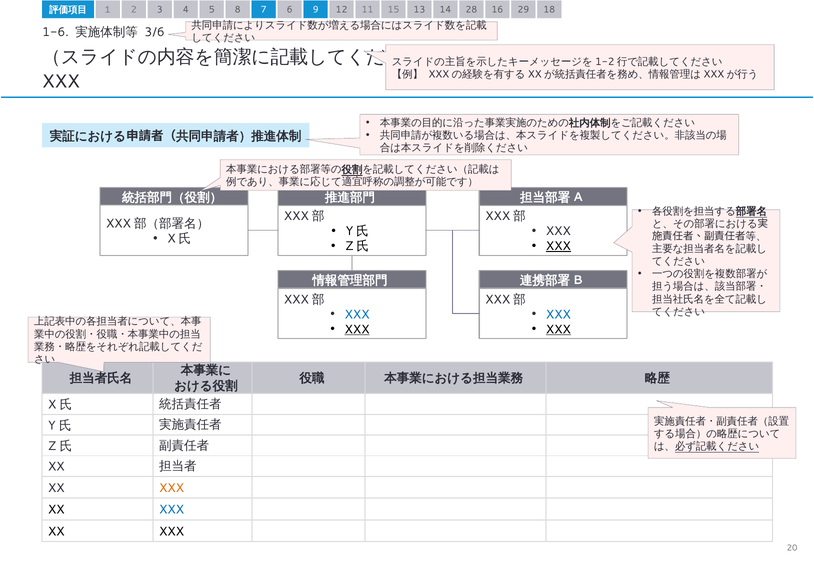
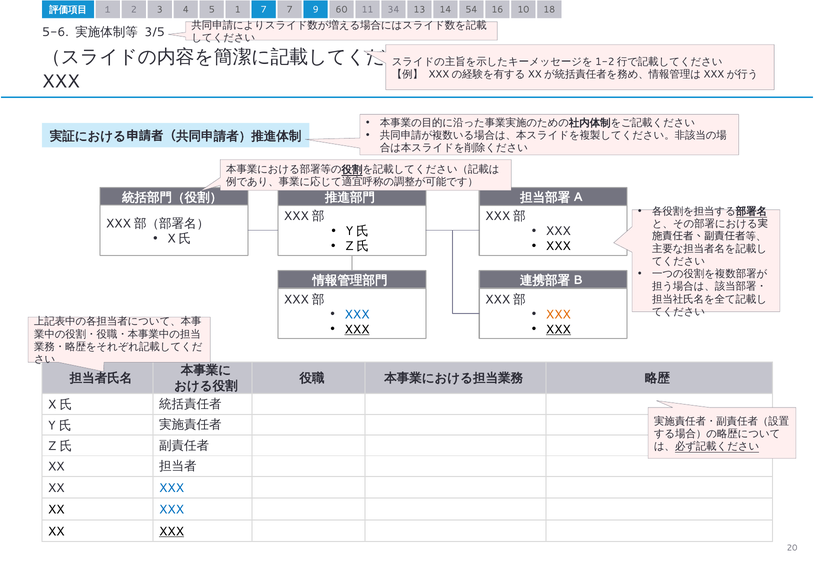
8: 8 -> 1 (238, 10)
7 6: 6 -> 7 (290, 10)
12: 12 -> 60 (342, 10)
15: 15 -> 34 (393, 10)
28: 28 -> 54 (471, 10)
29: 29 -> 10 (523, 10)
1-6: 1-6 -> 5-6 (55, 32)
3/6: 3/6 -> 3/5 (155, 32)
XXX underline: present -> none (558, 246)
XXX colour: blue -> orange (558, 314)
XXX colour: orange -> blue (172, 488)
XXX underline: none -> present (172, 531)
